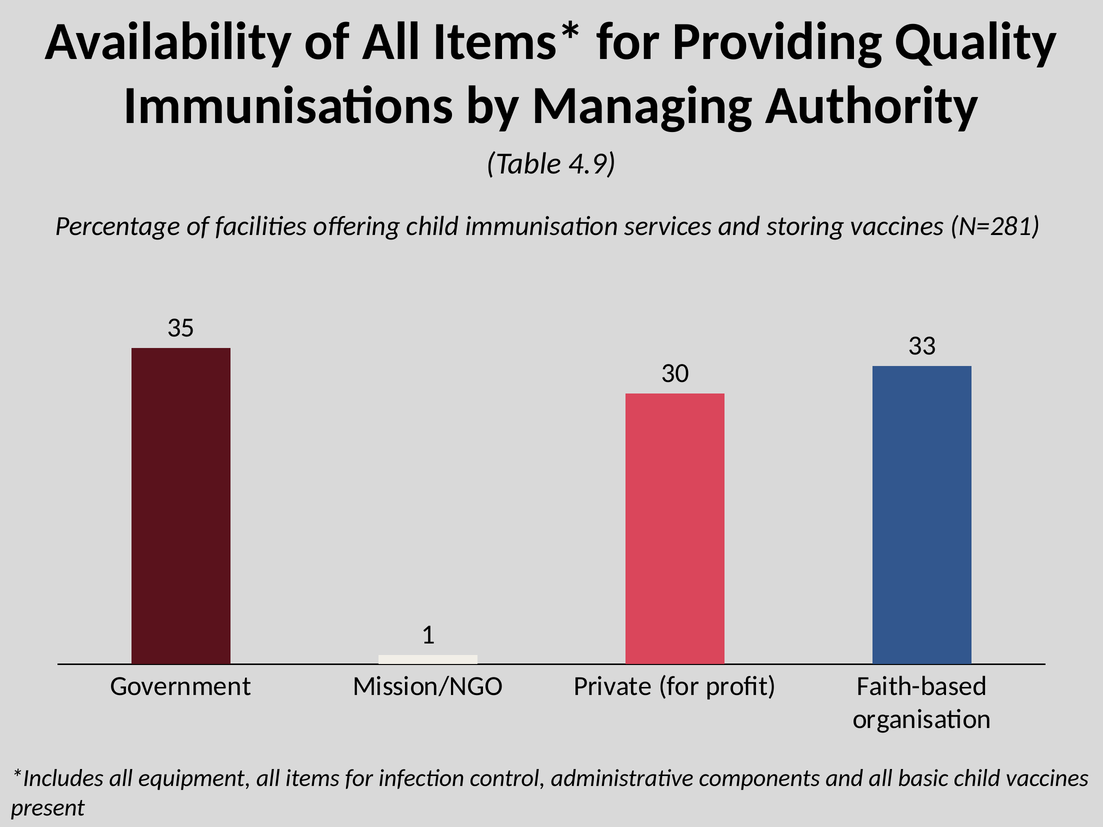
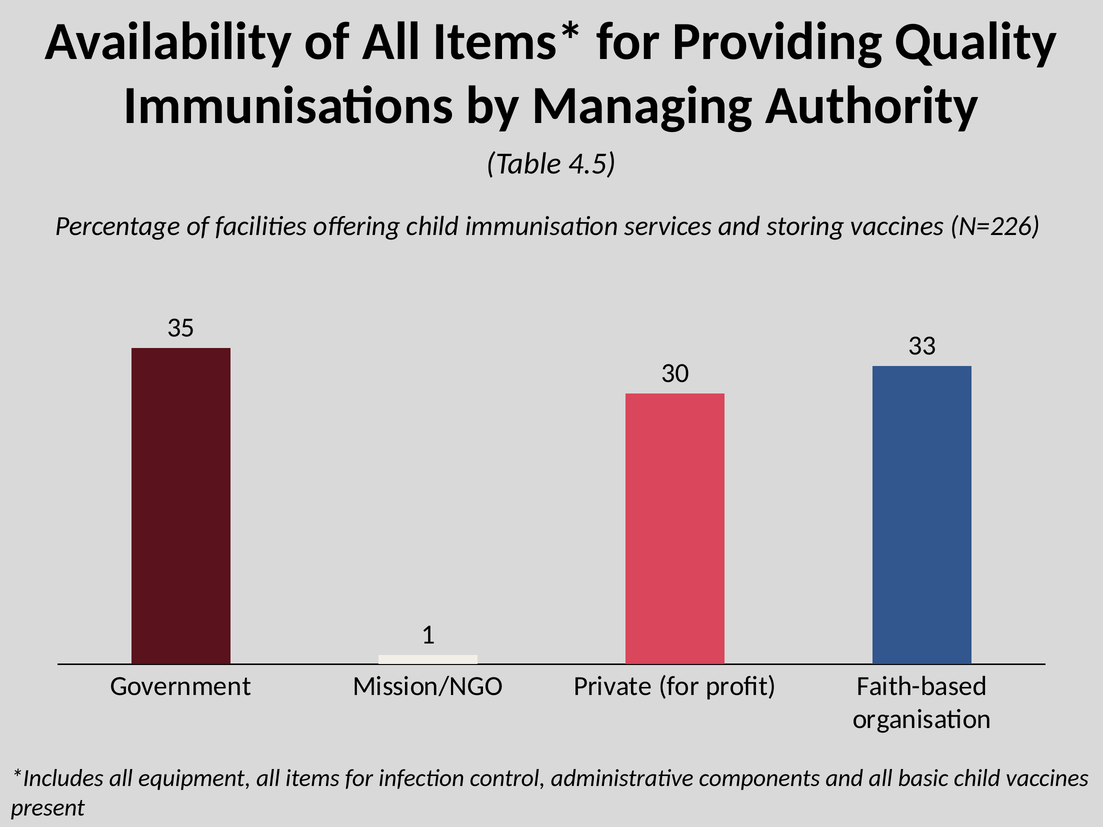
4.9: 4.9 -> 4.5 (592, 164)
N=281: N=281 -> N=226 (995, 226)
